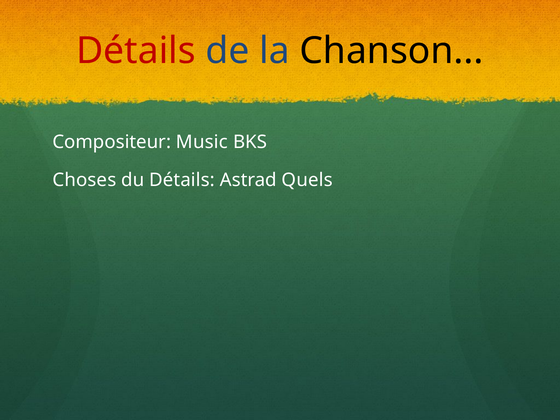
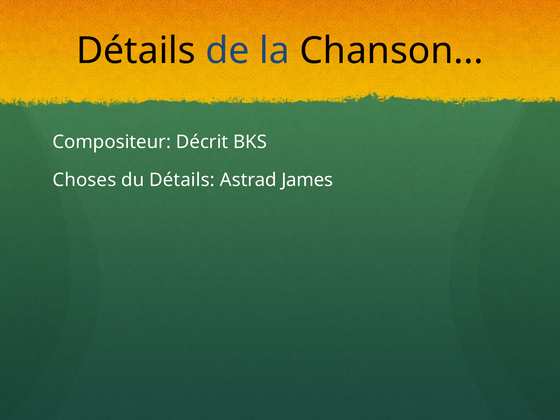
Détails colour: red -> black (136, 51)
Music: Music -> Décrit (202, 142)
Quels: Quels -> James (307, 180)
